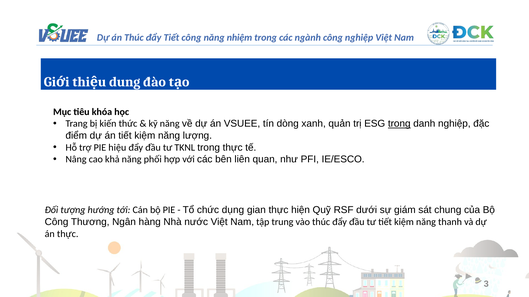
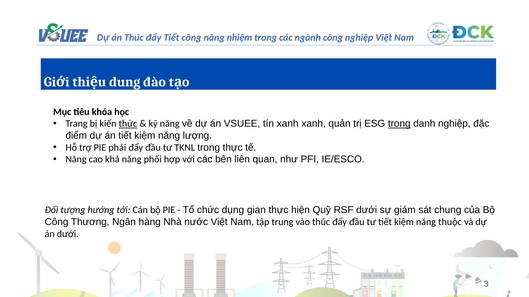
thức underline: none -> present (128, 124)
tín dòng: dòng -> xanh (288, 124)
hiệu: hiệu -> phải (117, 148)
thanh: thanh -> thuộc (450, 222)
án thực: thực -> dưới (68, 234)
